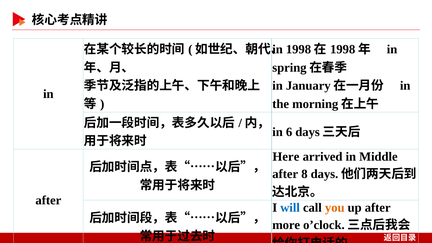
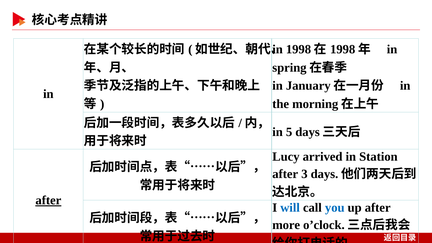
6: 6 -> 5 (289, 132)
Here: Here -> Lucy (286, 157)
Middle: Middle -> Station (378, 157)
8: 8 -> 3 (304, 174)
after underline: none -> present (48, 200)
you colour: orange -> blue (335, 208)
